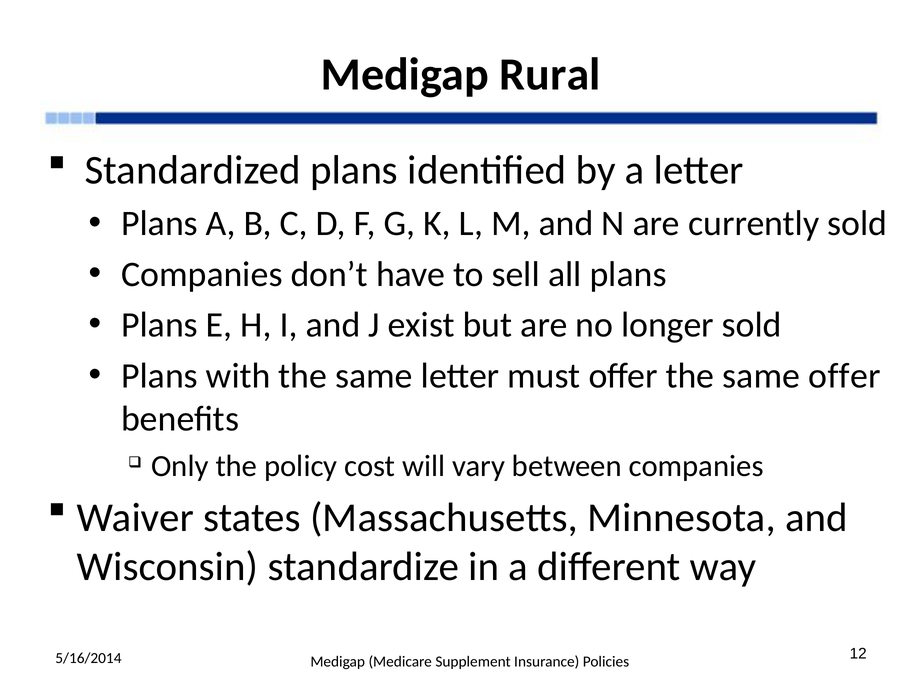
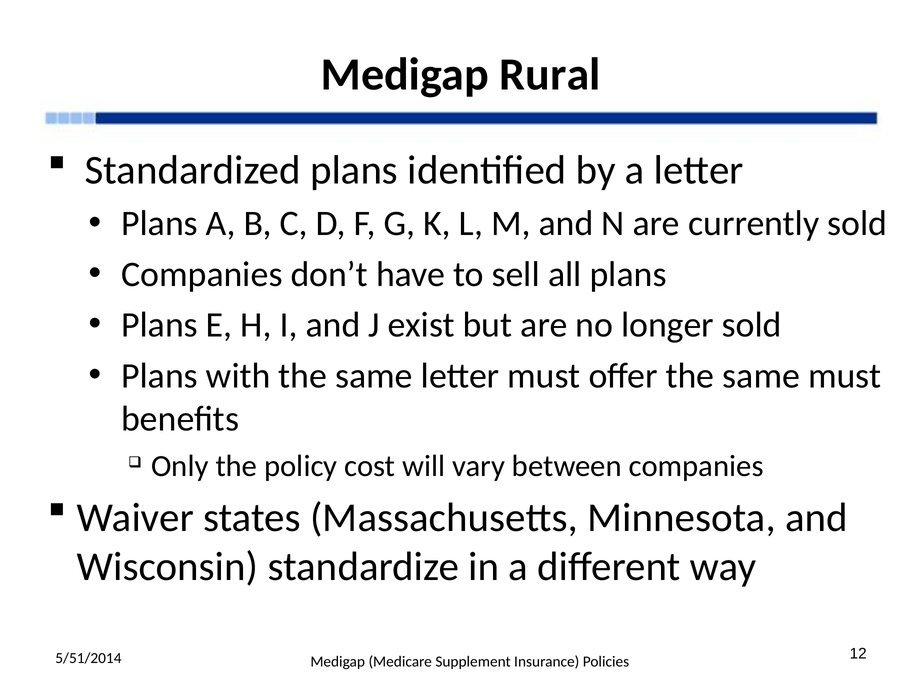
same offer: offer -> must (845, 376)
5/16/2014: 5/16/2014 -> 5/51/2014 (88, 659)
